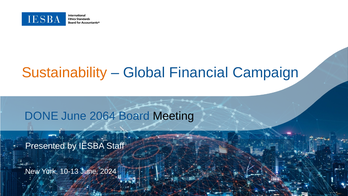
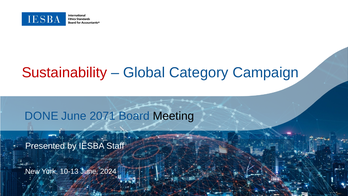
Sustainability colour: orange -> red (64, 73)
Financial: Financial -> Category (199, 73)
2064: 2064 -> 2071 (103, 116)
